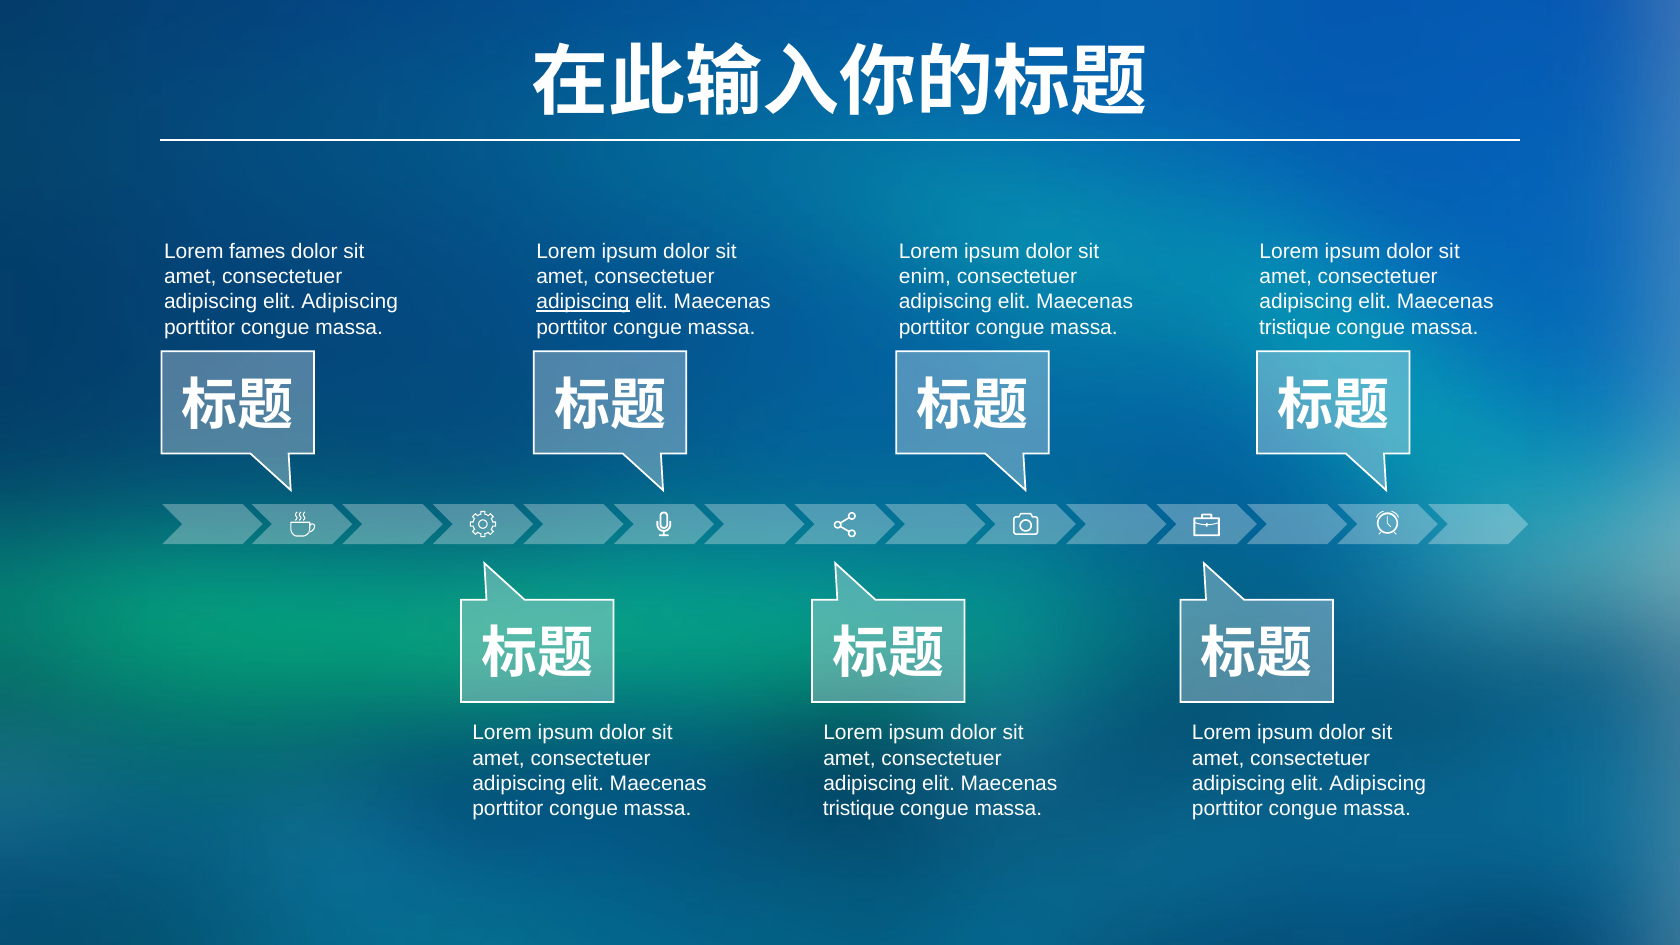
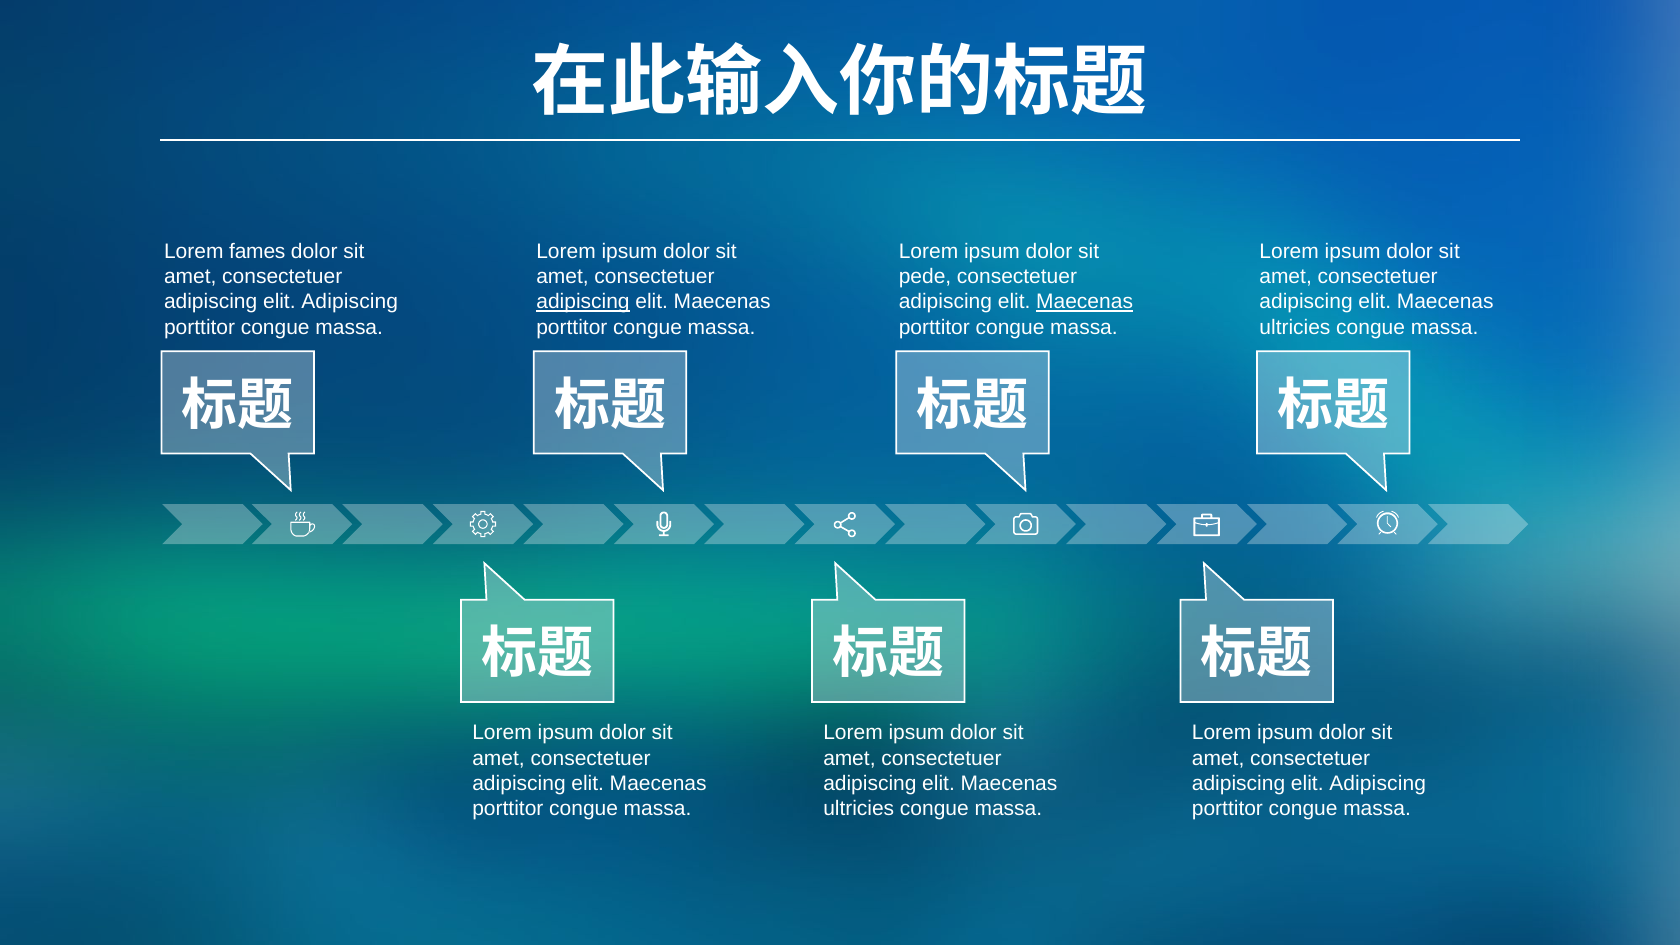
enim: enim -> pede (925, 277)
Maecenas underline: none -> present (1085, 302)
tristique: tristique -> ultricies (1295, 327)
tristique: tristique -> ultricies (859, 809)
